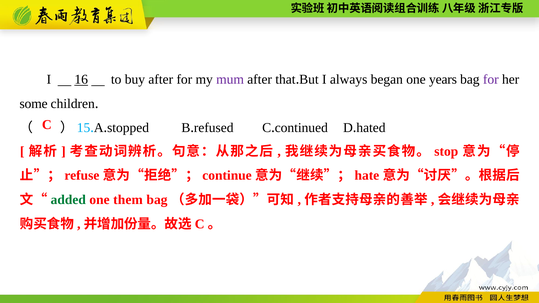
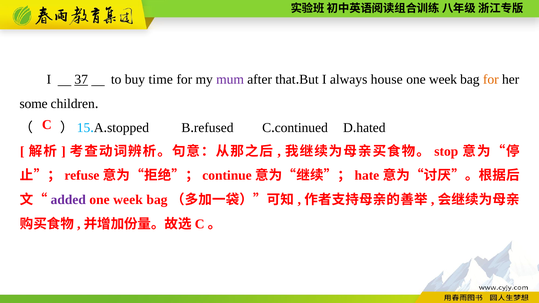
16: 16 -> 37 (81, 79)
buy after: after -> time (161, 79)
began: began -> house (387, 79)
years: years -> week (443, 79)
for colour: purple -> orange (491, 79)
added colour: green -> purple (68, 200)
them: them -> week (128, 200)
